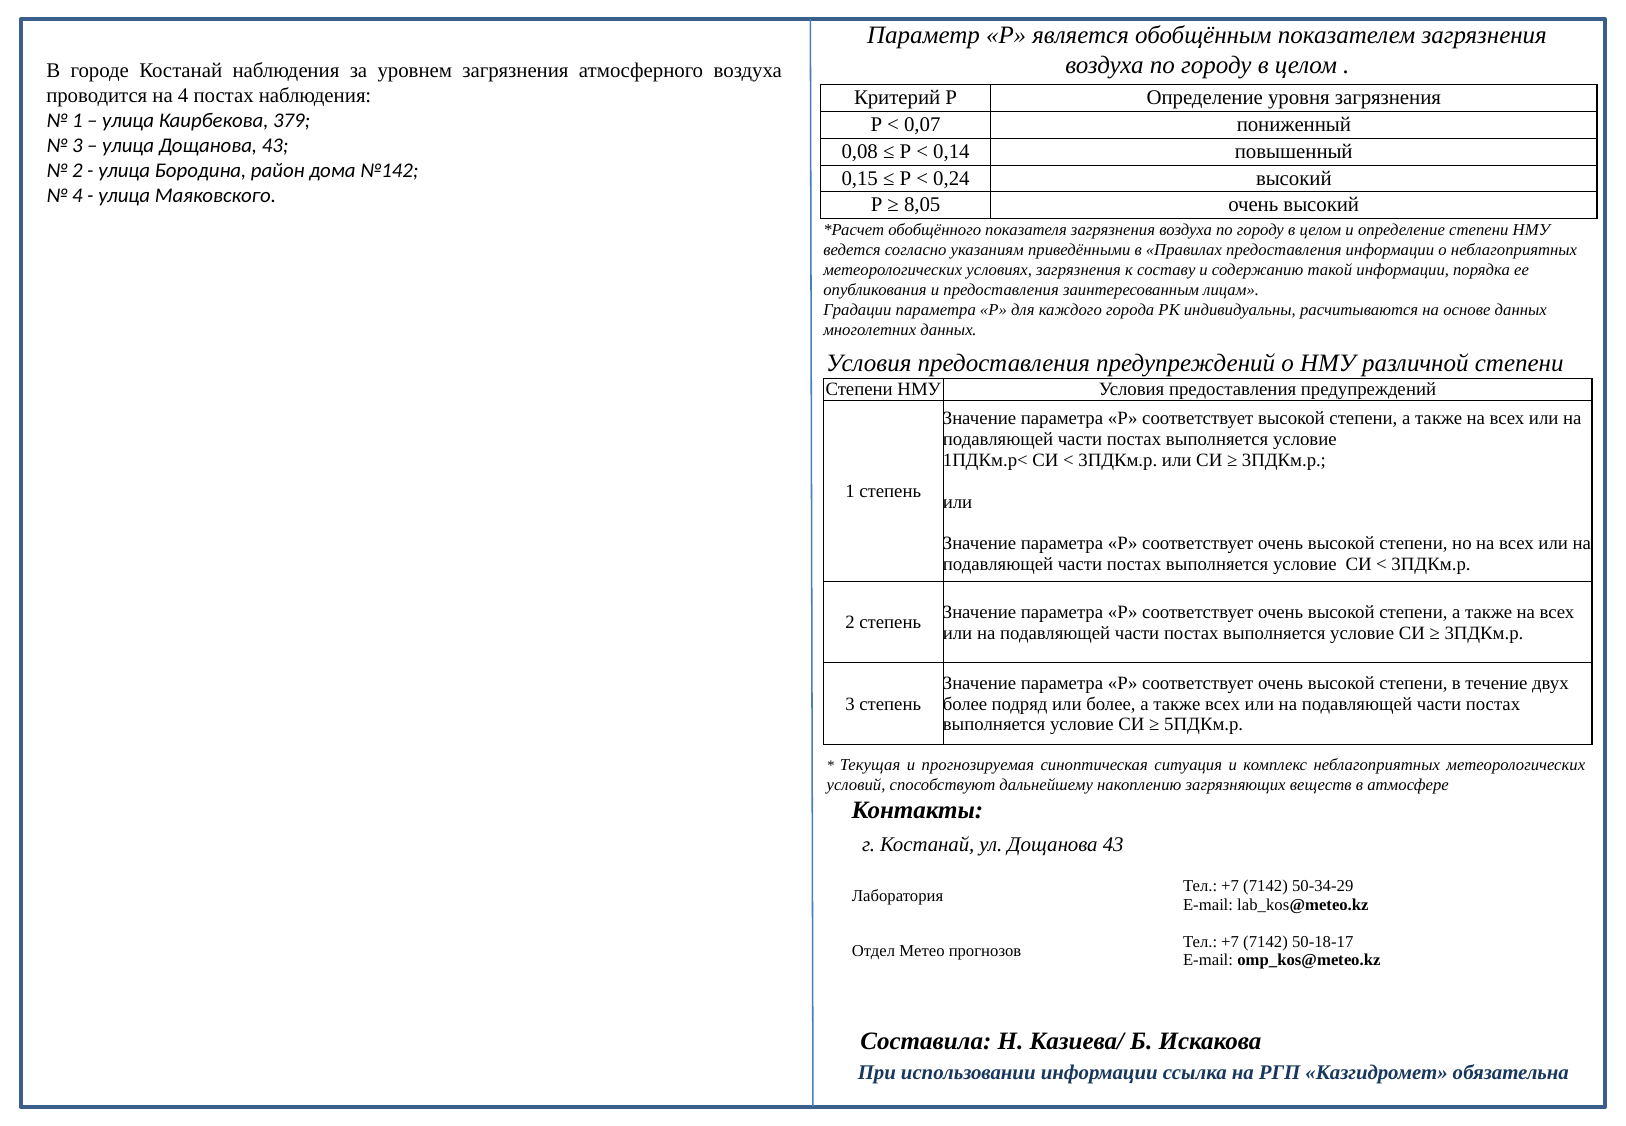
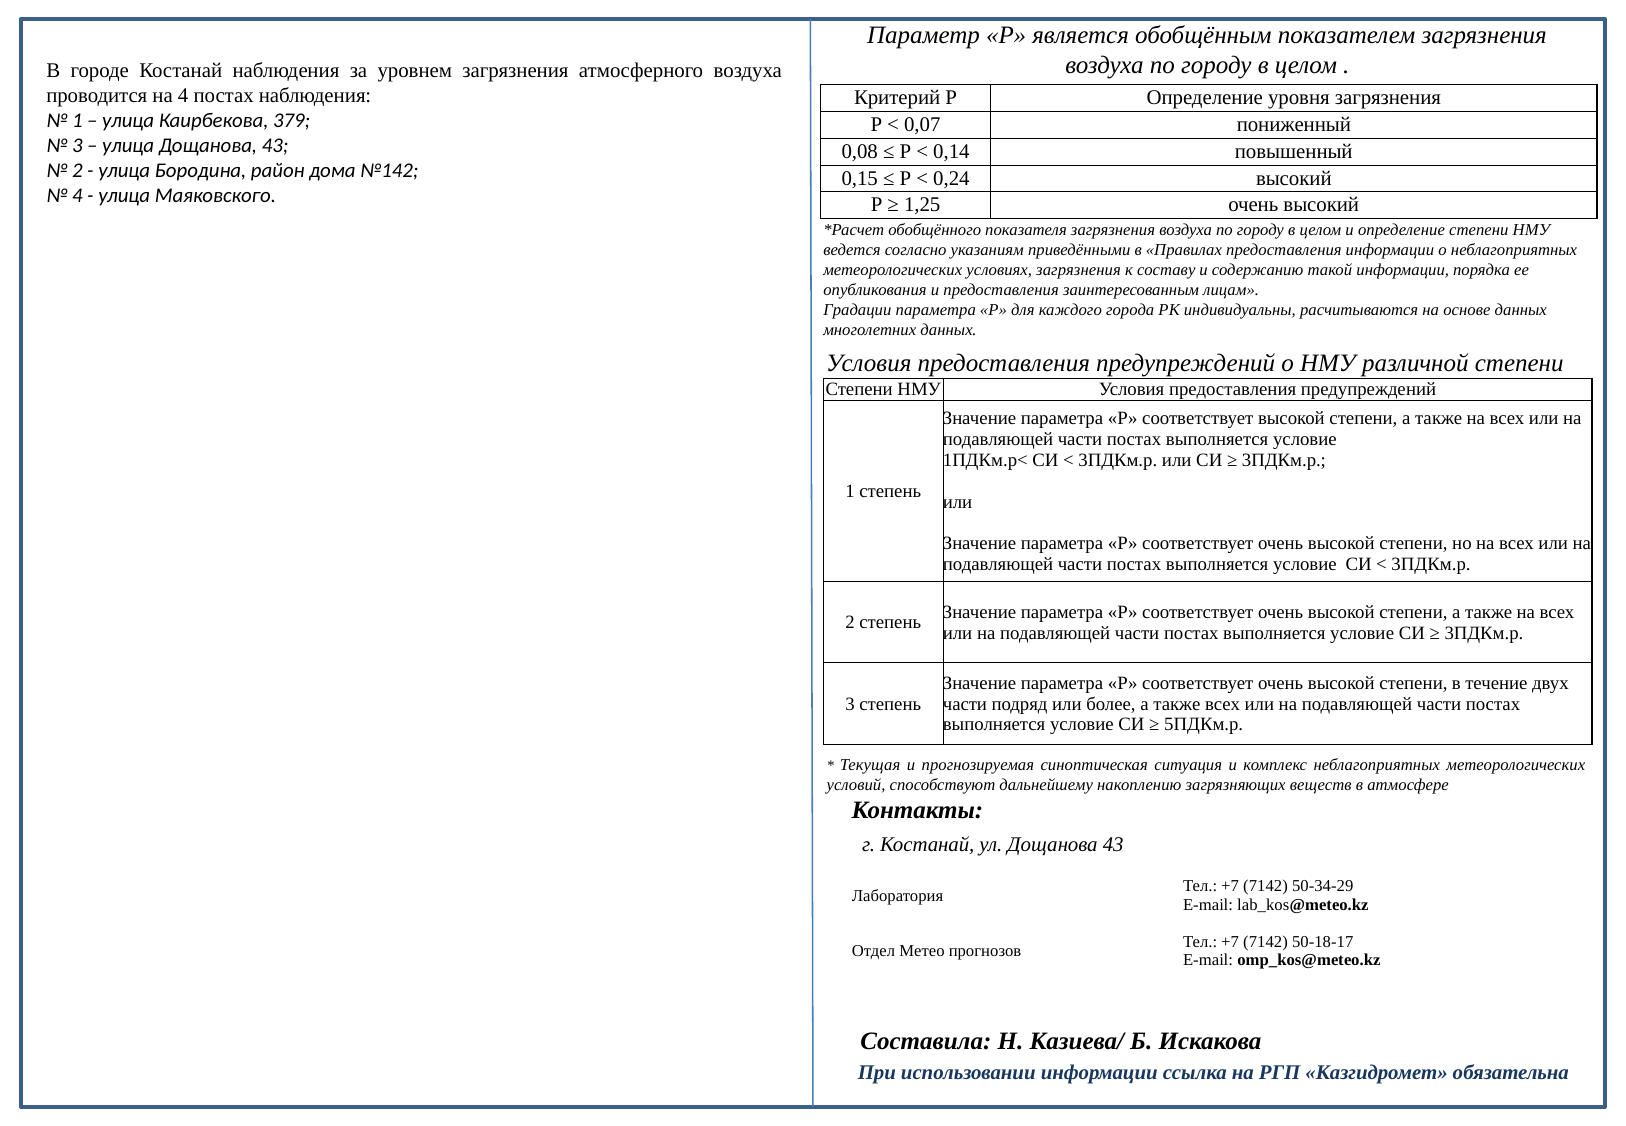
8,05: 8,05 -> 1,25 (922, 205)
более: более -> части (965, 704)
